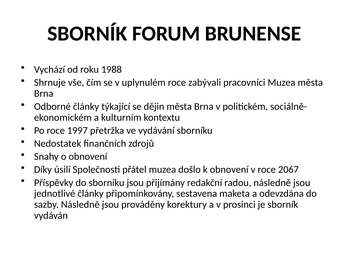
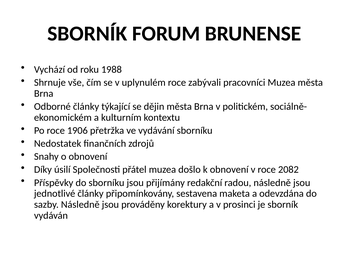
1997: 1997 -> 1906 (77, 131)
2067: 2067 -> 2082 (288, 170)
